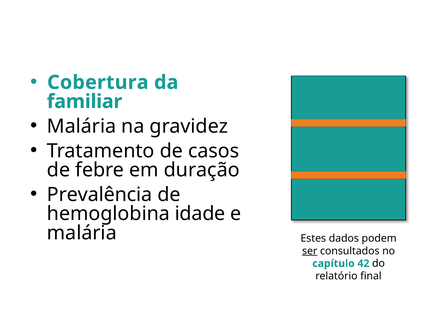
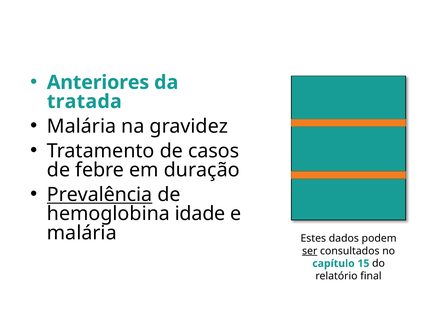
Cobertura: Cobertura -> Anteriores (98, 82)
familiar: familiar -> tratada (84, 102)
Prevalência underline: none -> present (100, 195)
42: 42 -> 15 (363, 264)
